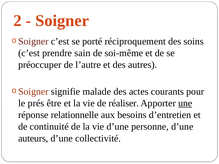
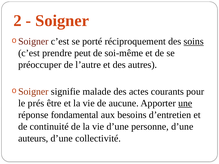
soins underline: none -> present (194, 41)
sain: sain -> peut (83, 53)
réaliser: réaliser -> aucune (124, 103)
relationnelle: relationnelle -> fondamental (75, 115)
